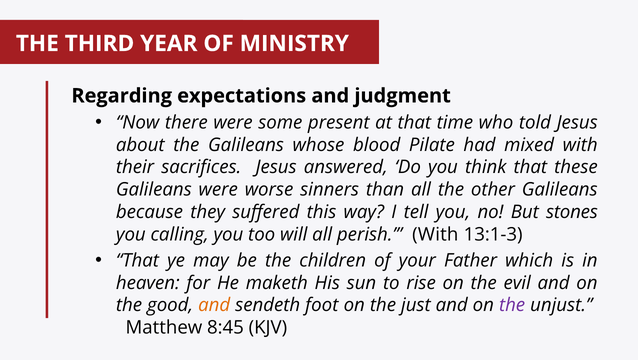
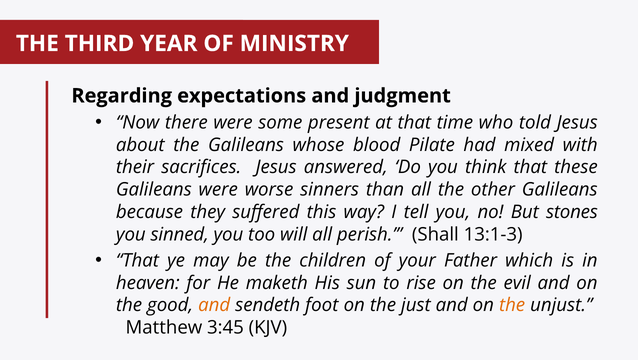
calling: calling -> sinned (180, 234)
perish With: With -> Shall (435, 234)
the colour: purple -> orange (512, 305)
8:45: 8:45 -> 3:45 (225, 327)
